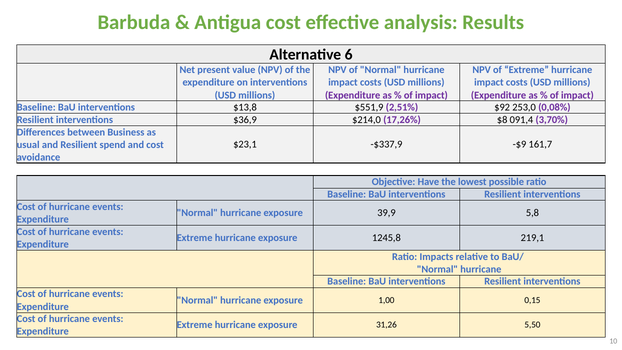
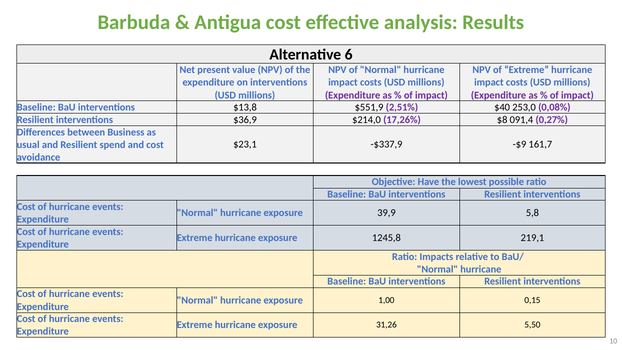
$92: $92 -> $40 (502, 107)
3,70%: 3,70% -> 0,27% (552, 120)
